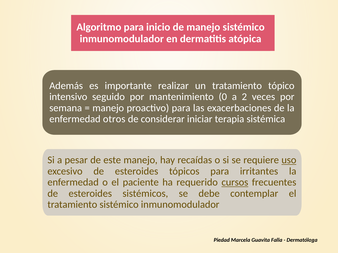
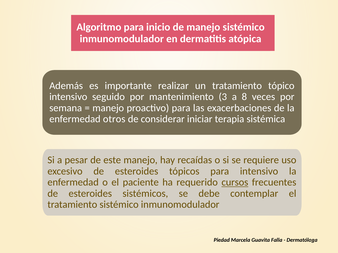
0: 0 -> 3 (223, 97)
2: 2 -> 8 (244, 97)
uso underline: present -> none (289, 160)
para irritantes: irritantes -> intensivo (259, 171)
